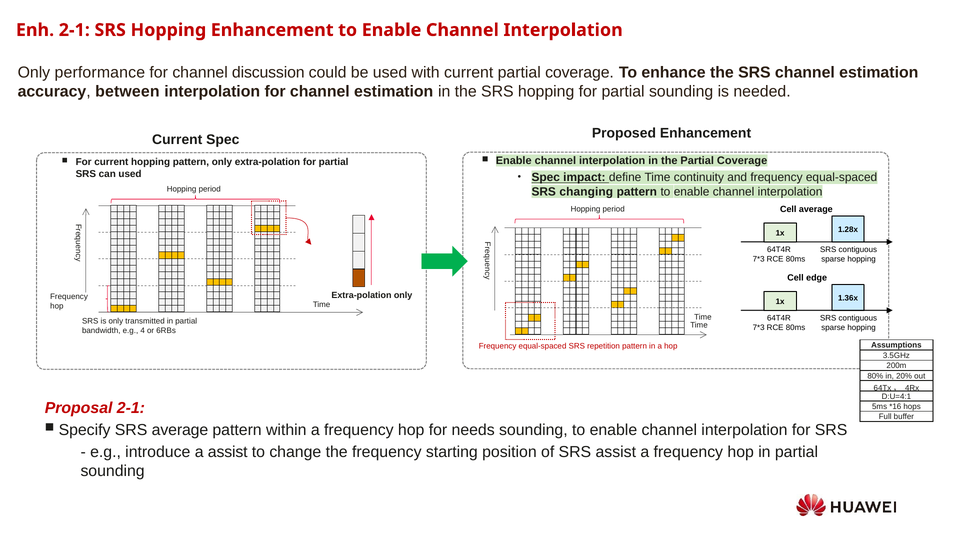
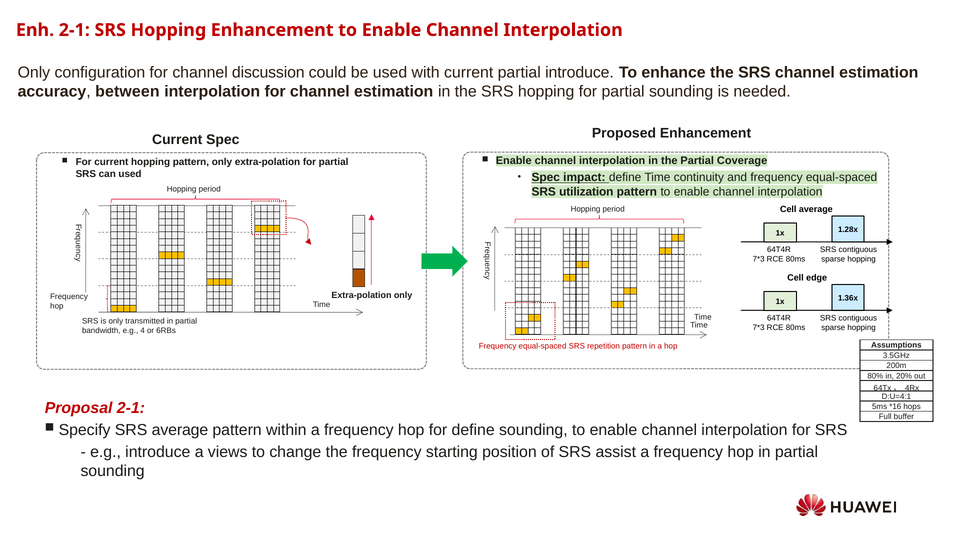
performance: performance -> configuration (100, 72)
current partial coverage: coverage -> introduce (579, 72)
changing: changing -> utilization (586, 192)
for needs: needs -> define (473, 430)
a assist: assist -> views (228, 452)
